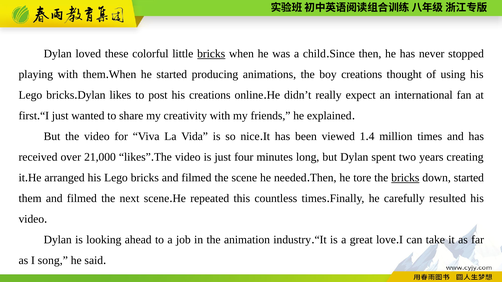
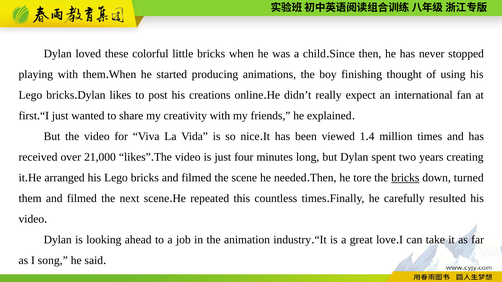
bricks underline: present -> none (211, 54)
boy creations: creations -> finishing (362, 75)
down started: started -> turned (469, 178)
